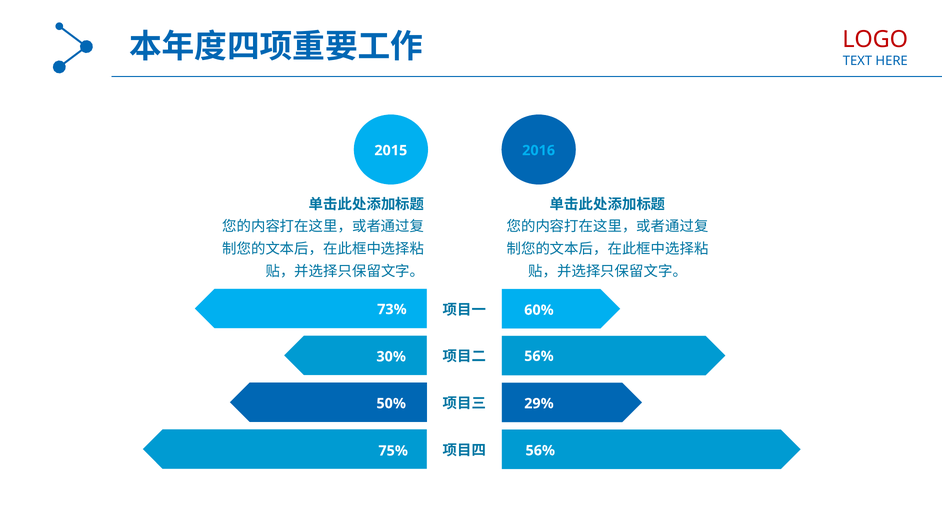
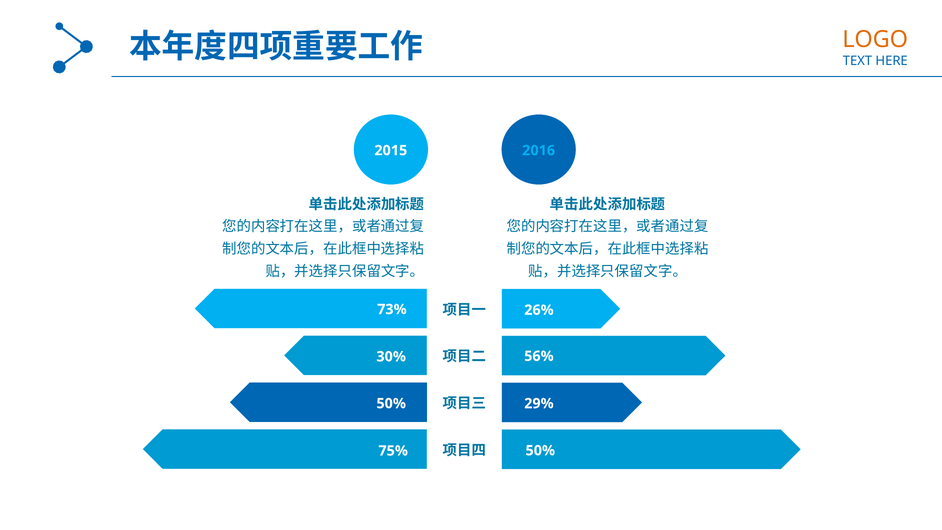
LOGO colour: red -> orange (875, 39)
60%: 60% -> 26% (539, 310)
56%: 56% -> 50% (540, 451)
